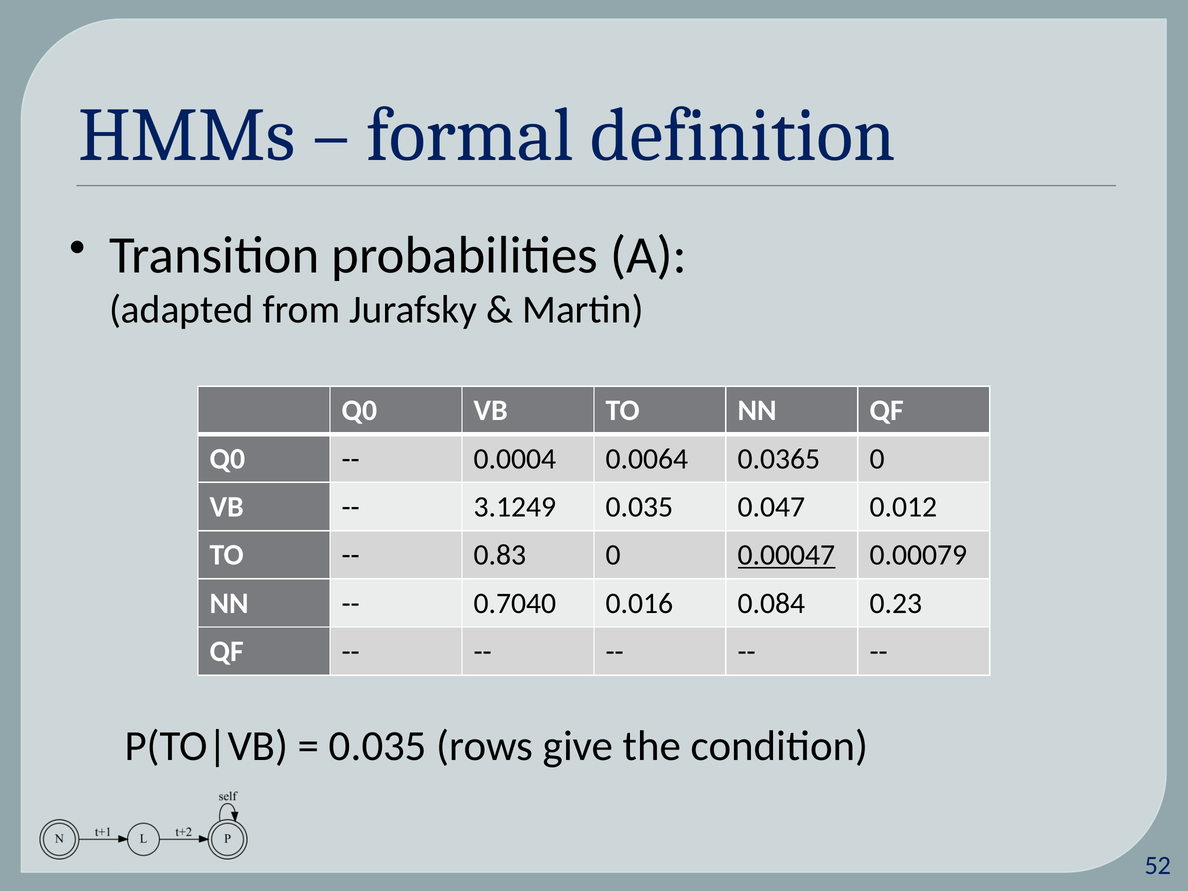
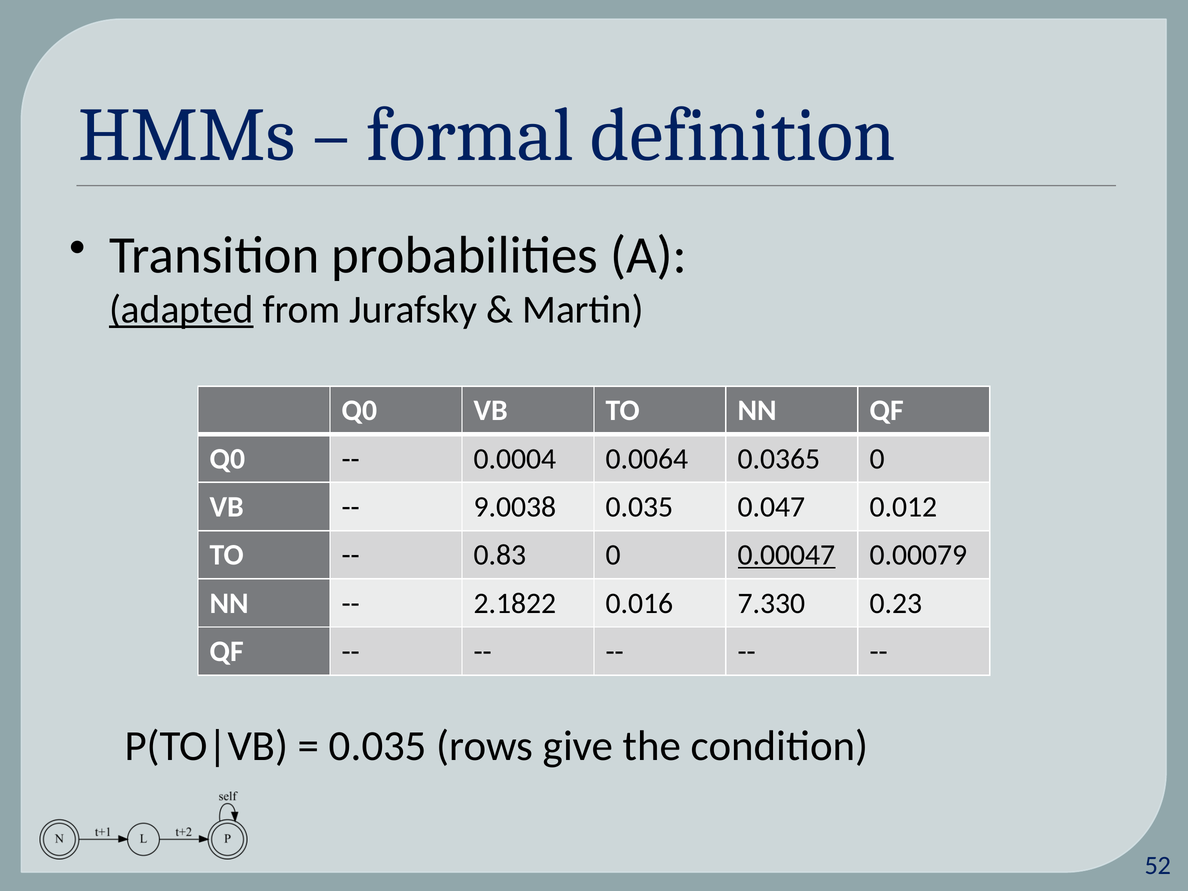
adapted underline: none -> present (181, 310)
3.1249: 3.1249 -> 9.0038 (515, 507)
0.7040: 0.7040 -> 2.1822 (515, 603)
0.084: 0.084 -> 7.330 (772, 603)
